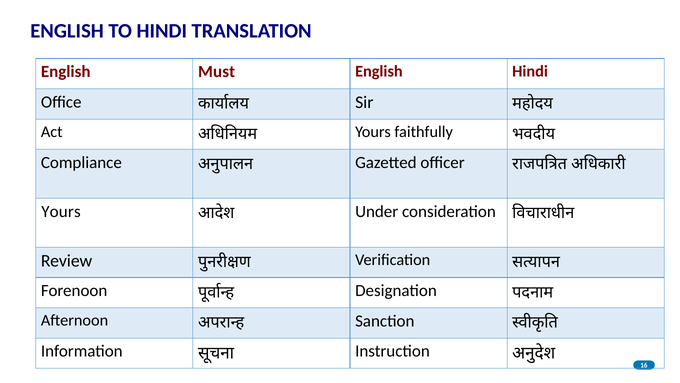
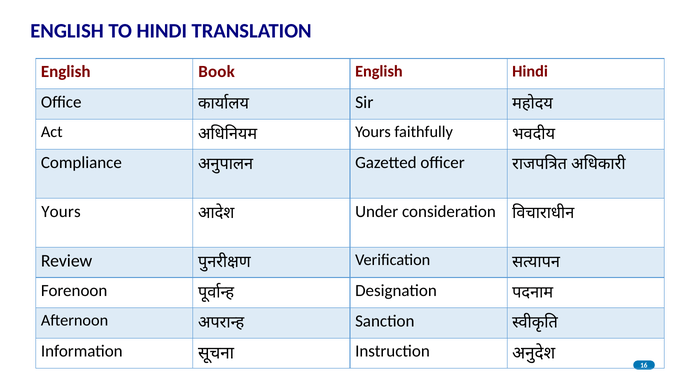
Must: Must -> Book (217, 72)
